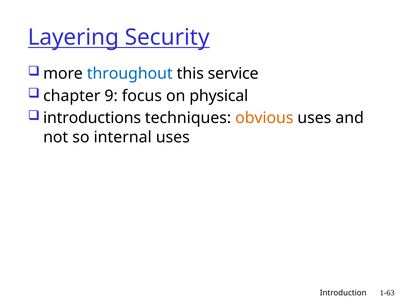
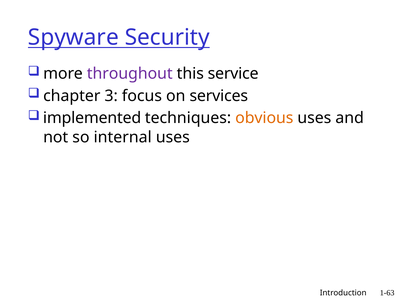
Layering: Layering -> Spyware (73, 37)
throughout colour: blue -> purple (130, 74)
9: 9 -> 3 (111, 96)
physical: physical -> services (219, 96)
introductions: introductions -> implemented (92, 118)
